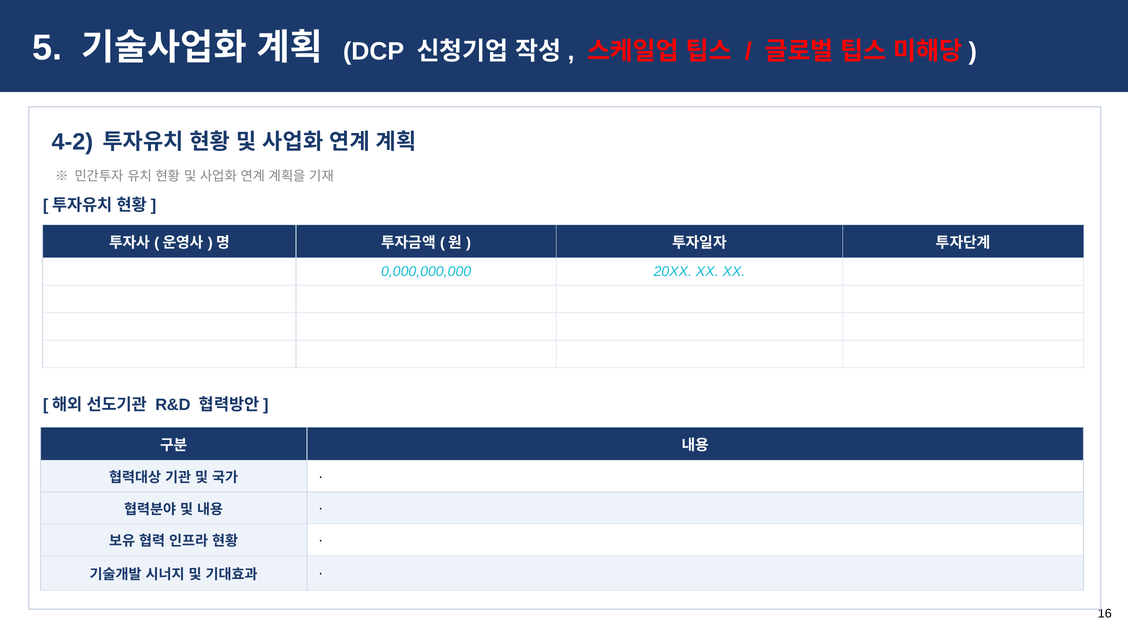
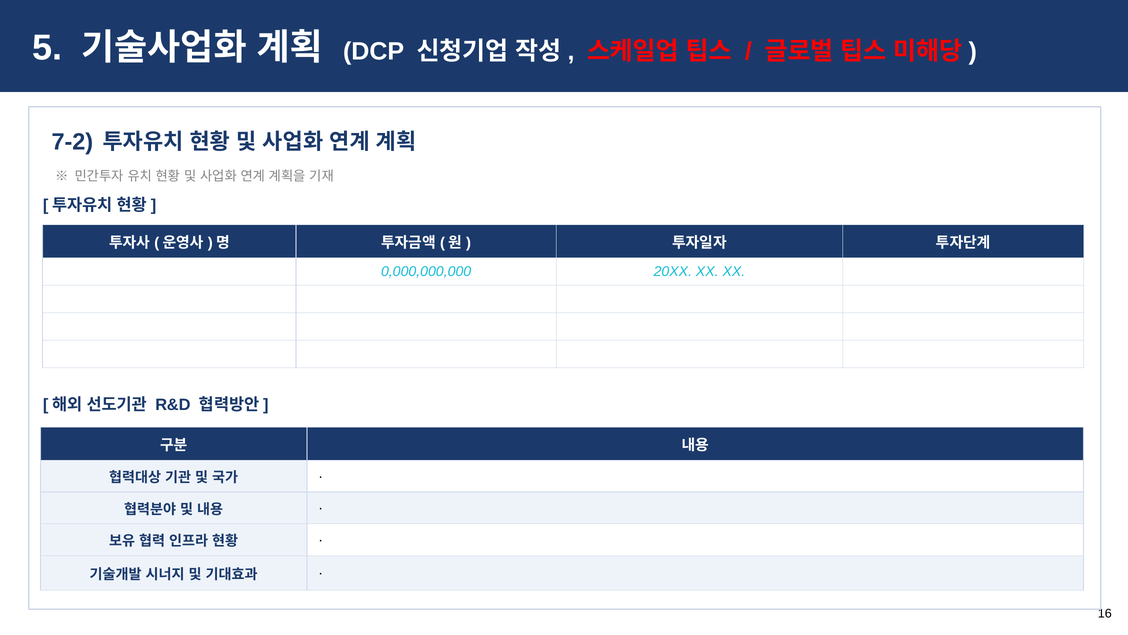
4-2: 4-2 -> 7-2 (72, 142)
